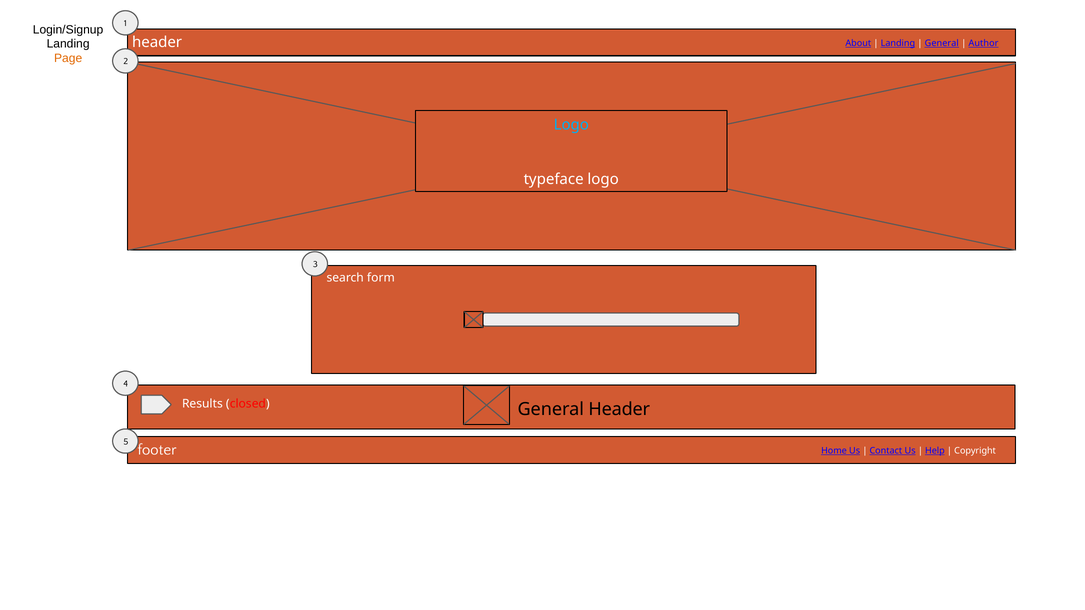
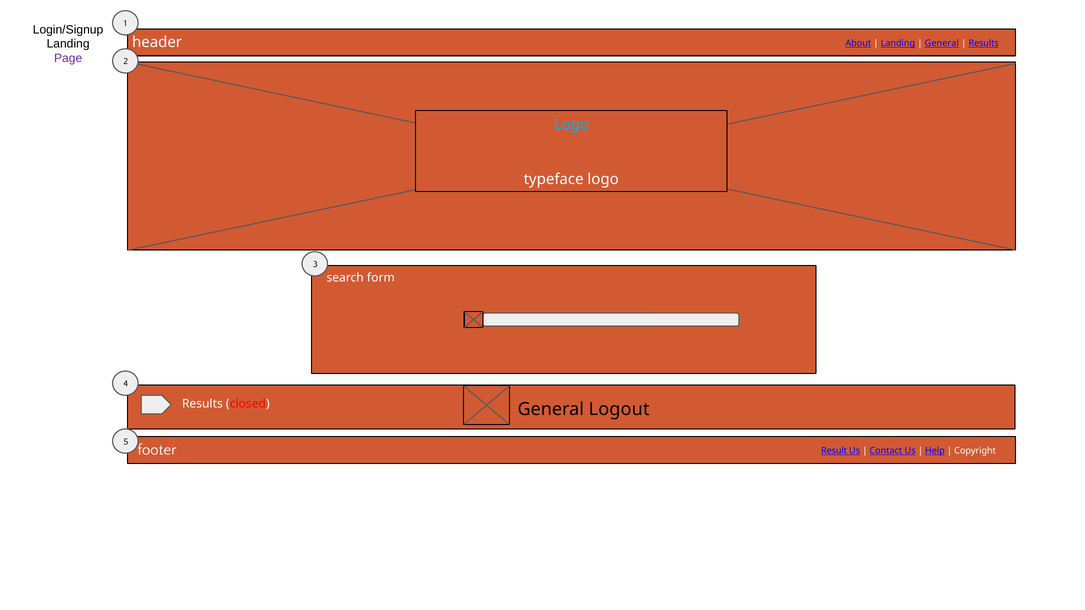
Author: Author -> Results (984, 43)
Page colour: orange -> purple (68, 58)
General Header: Header -> Logout (619, 410)
Home: Home -> Result (834, 451)
